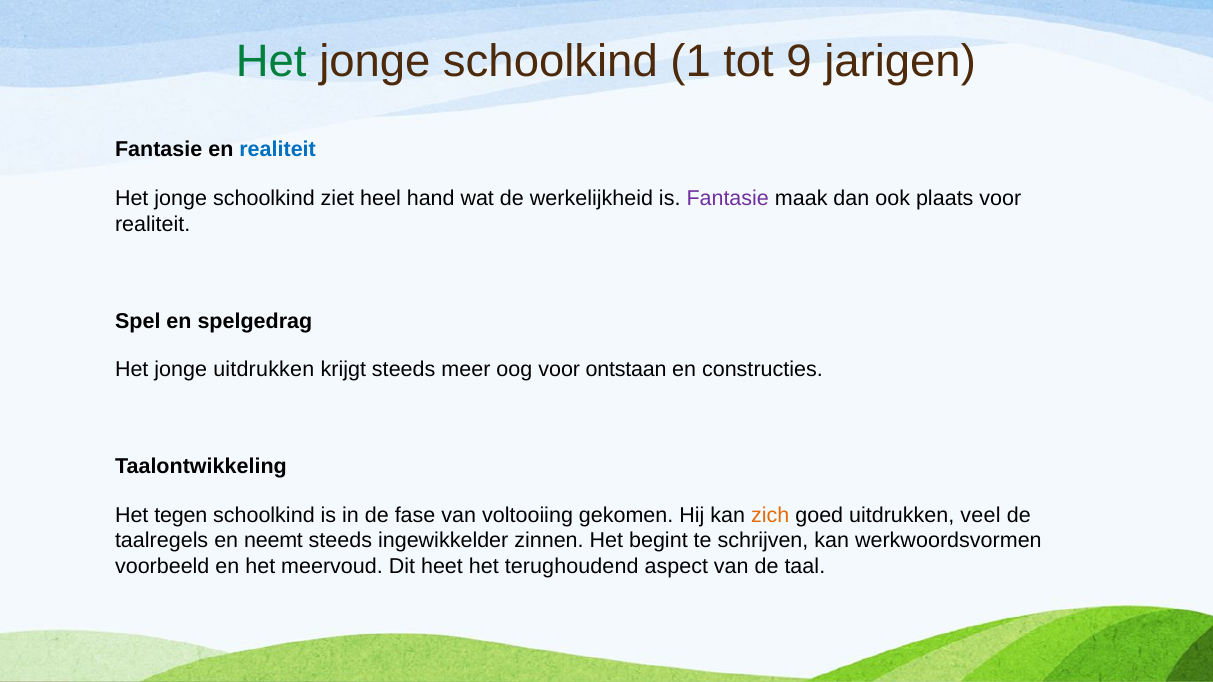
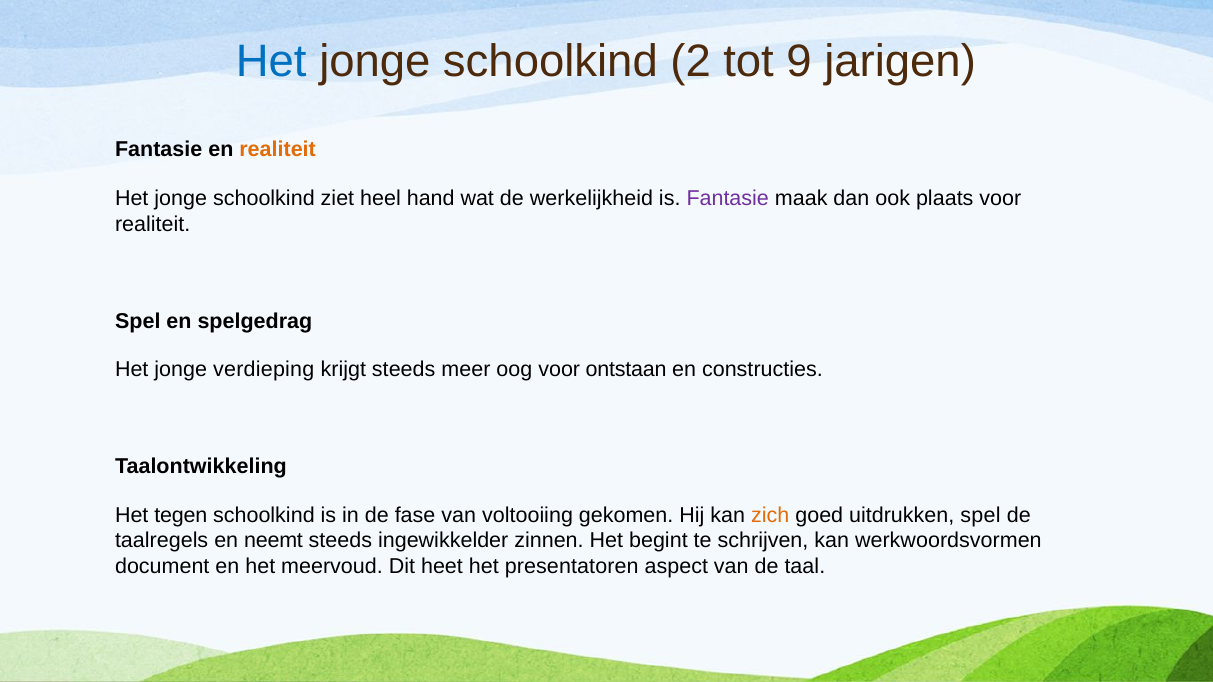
Het colour: green -> blue (271, 62)
1: 1 -> 2 (691, 62)
realiteit colour: blue -> orange (278, 150)
jonge uitdrukken: uitdrukken -> verdieping (264, 370)
uitdrukken veel: veel -> spel (981, 515)
voorbeeld: voorbeeld -> document (162, 567)
terughoudend: terughoudend -> presentatoren (572, 567)
